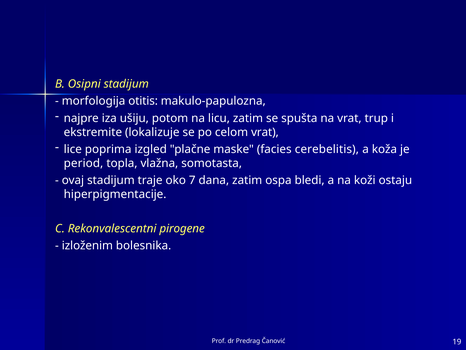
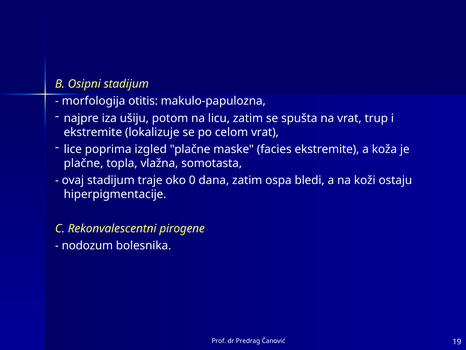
facies cerebelitis: cerebelitis -> ekstremite (327, 149)
period: period -> plačne (84, 163)
7: 7 -> 0 (192, 180)
izloženim: izloženim -> nodozum (87, 245)
